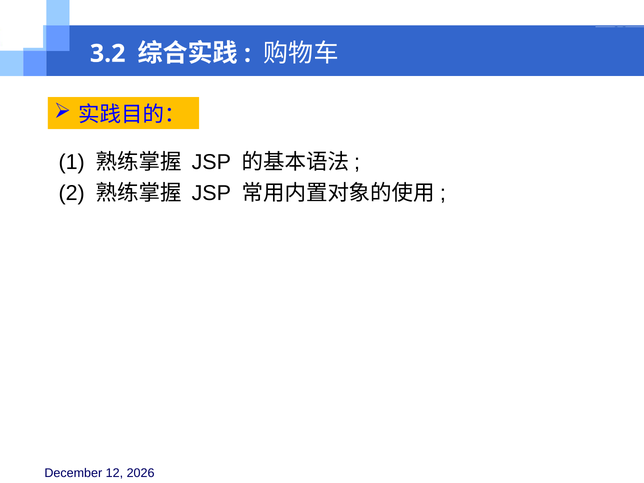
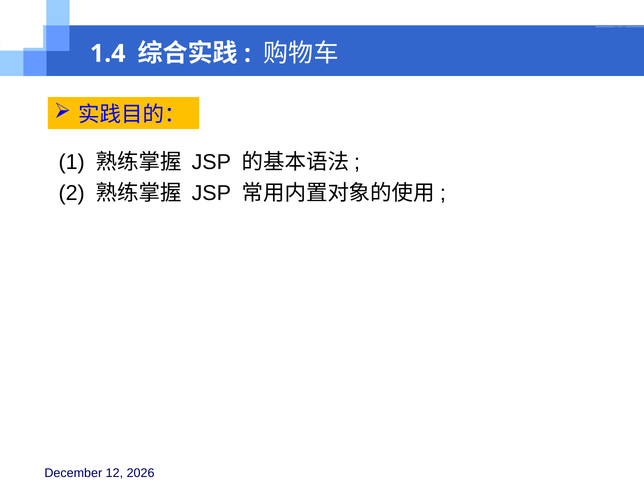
3.2: 3.2 -> 1.4 (108, 54)
